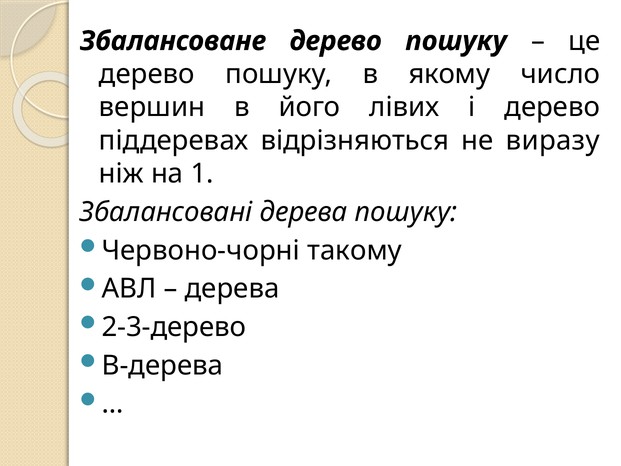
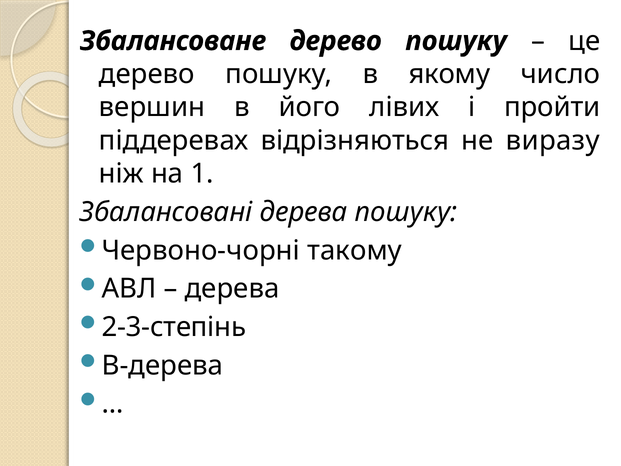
і дерево: дерево -> пройти (552, 107)
2-3-дерево: 2-3-дерево -> 2-3-степінь (174, 327)
